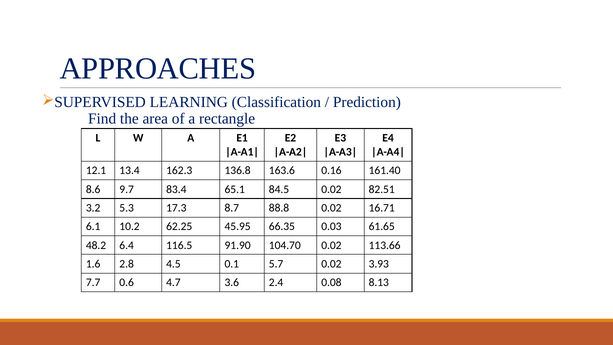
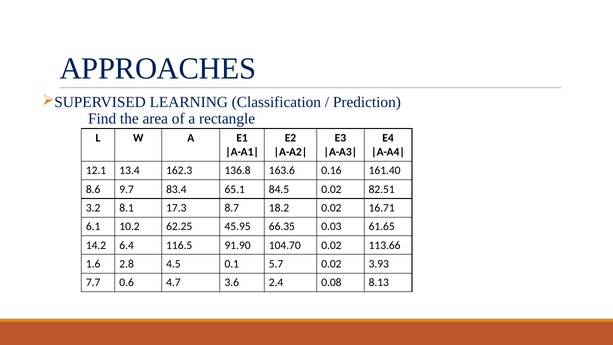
5.3: 5.3 -> 8.1 (127, 208)
88.8: 88.8 -> 18.2 (279, 208)
48.2: 48.2 -> 14.2 (96, 245)
